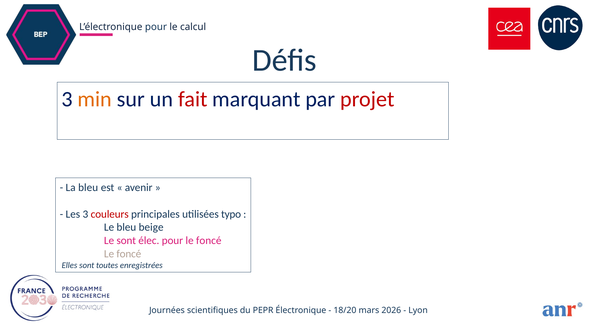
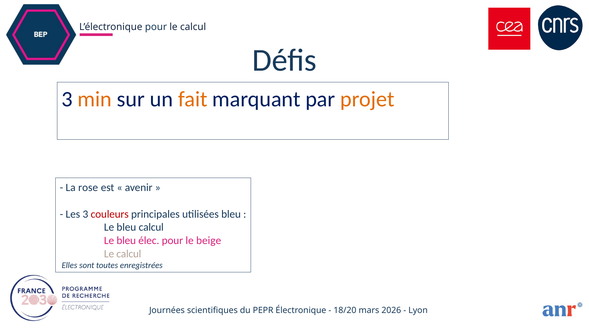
fait colour: red -> orange (193, 99)
projet colour: red -> orange (367, 99)
La bleu: bleu -> rose (88, 188)
utilisées typo: typo -> bleu (231, 214)
bleu beige: beige -> calcul (151, 227)
sont: sont -> bleu (126, 241)
pour le foncé: foncé -> beige (209, 241)
foncé: foncé -> calcul (129, 254)
